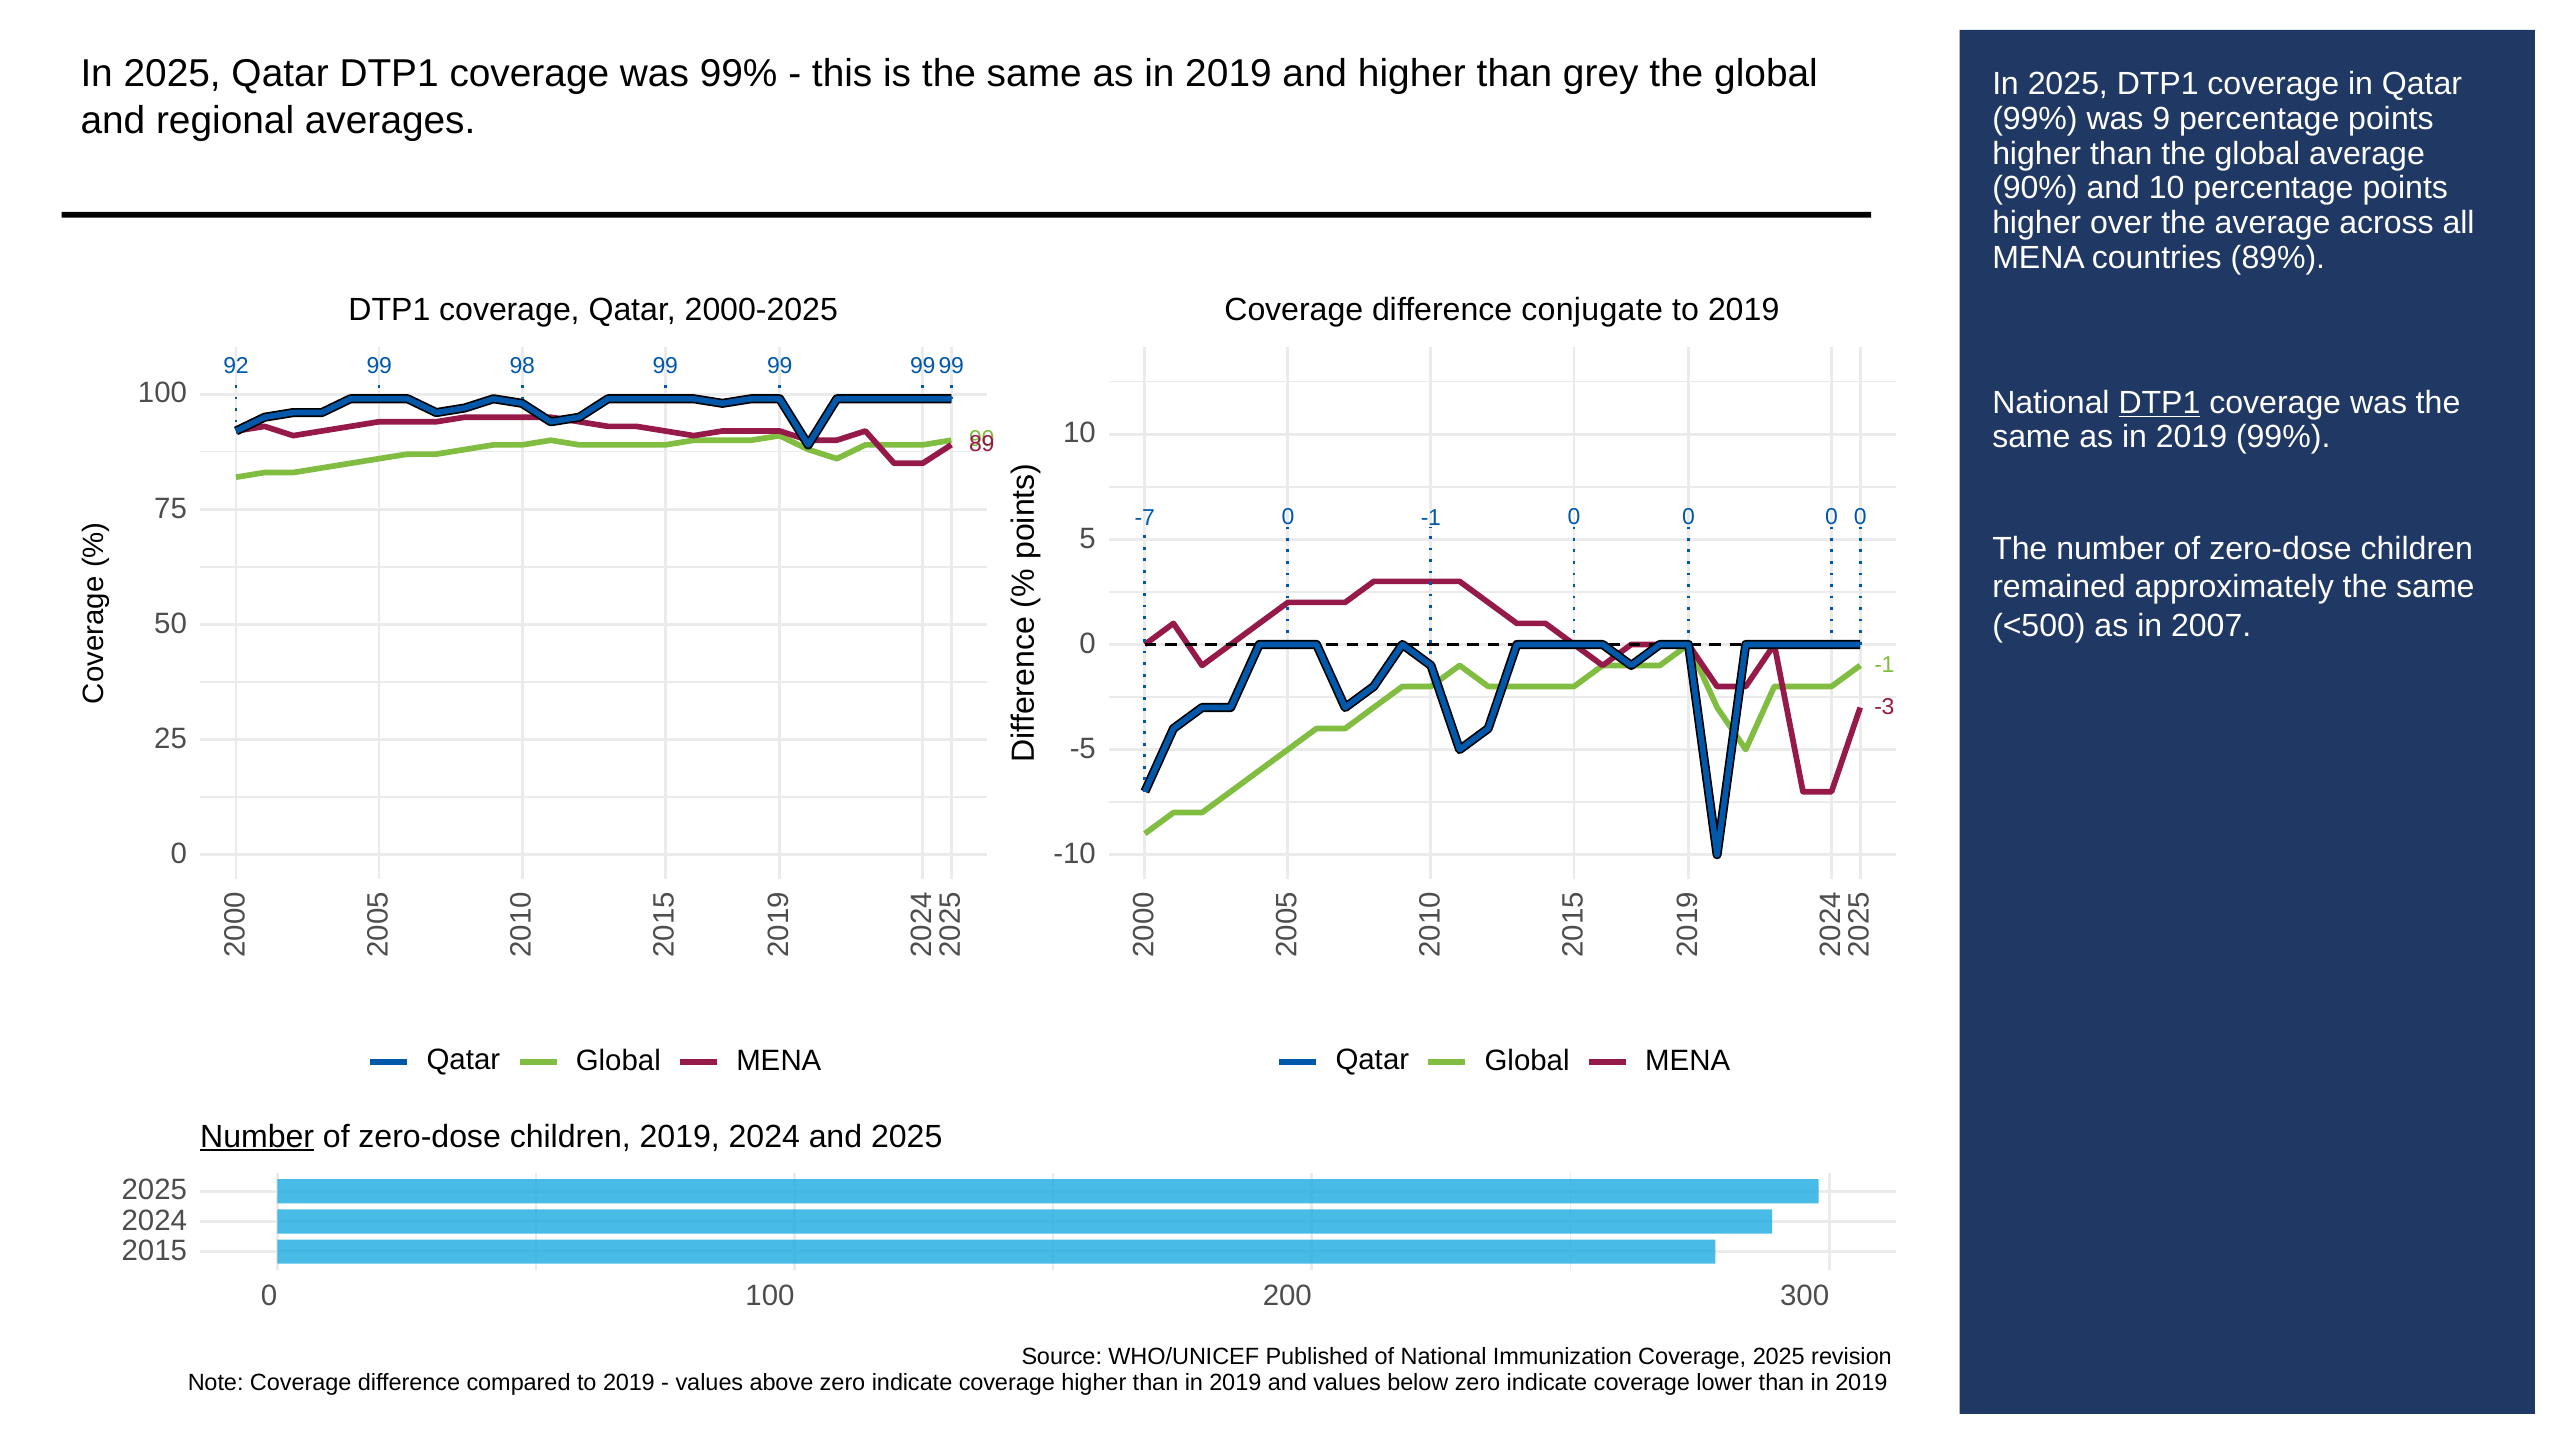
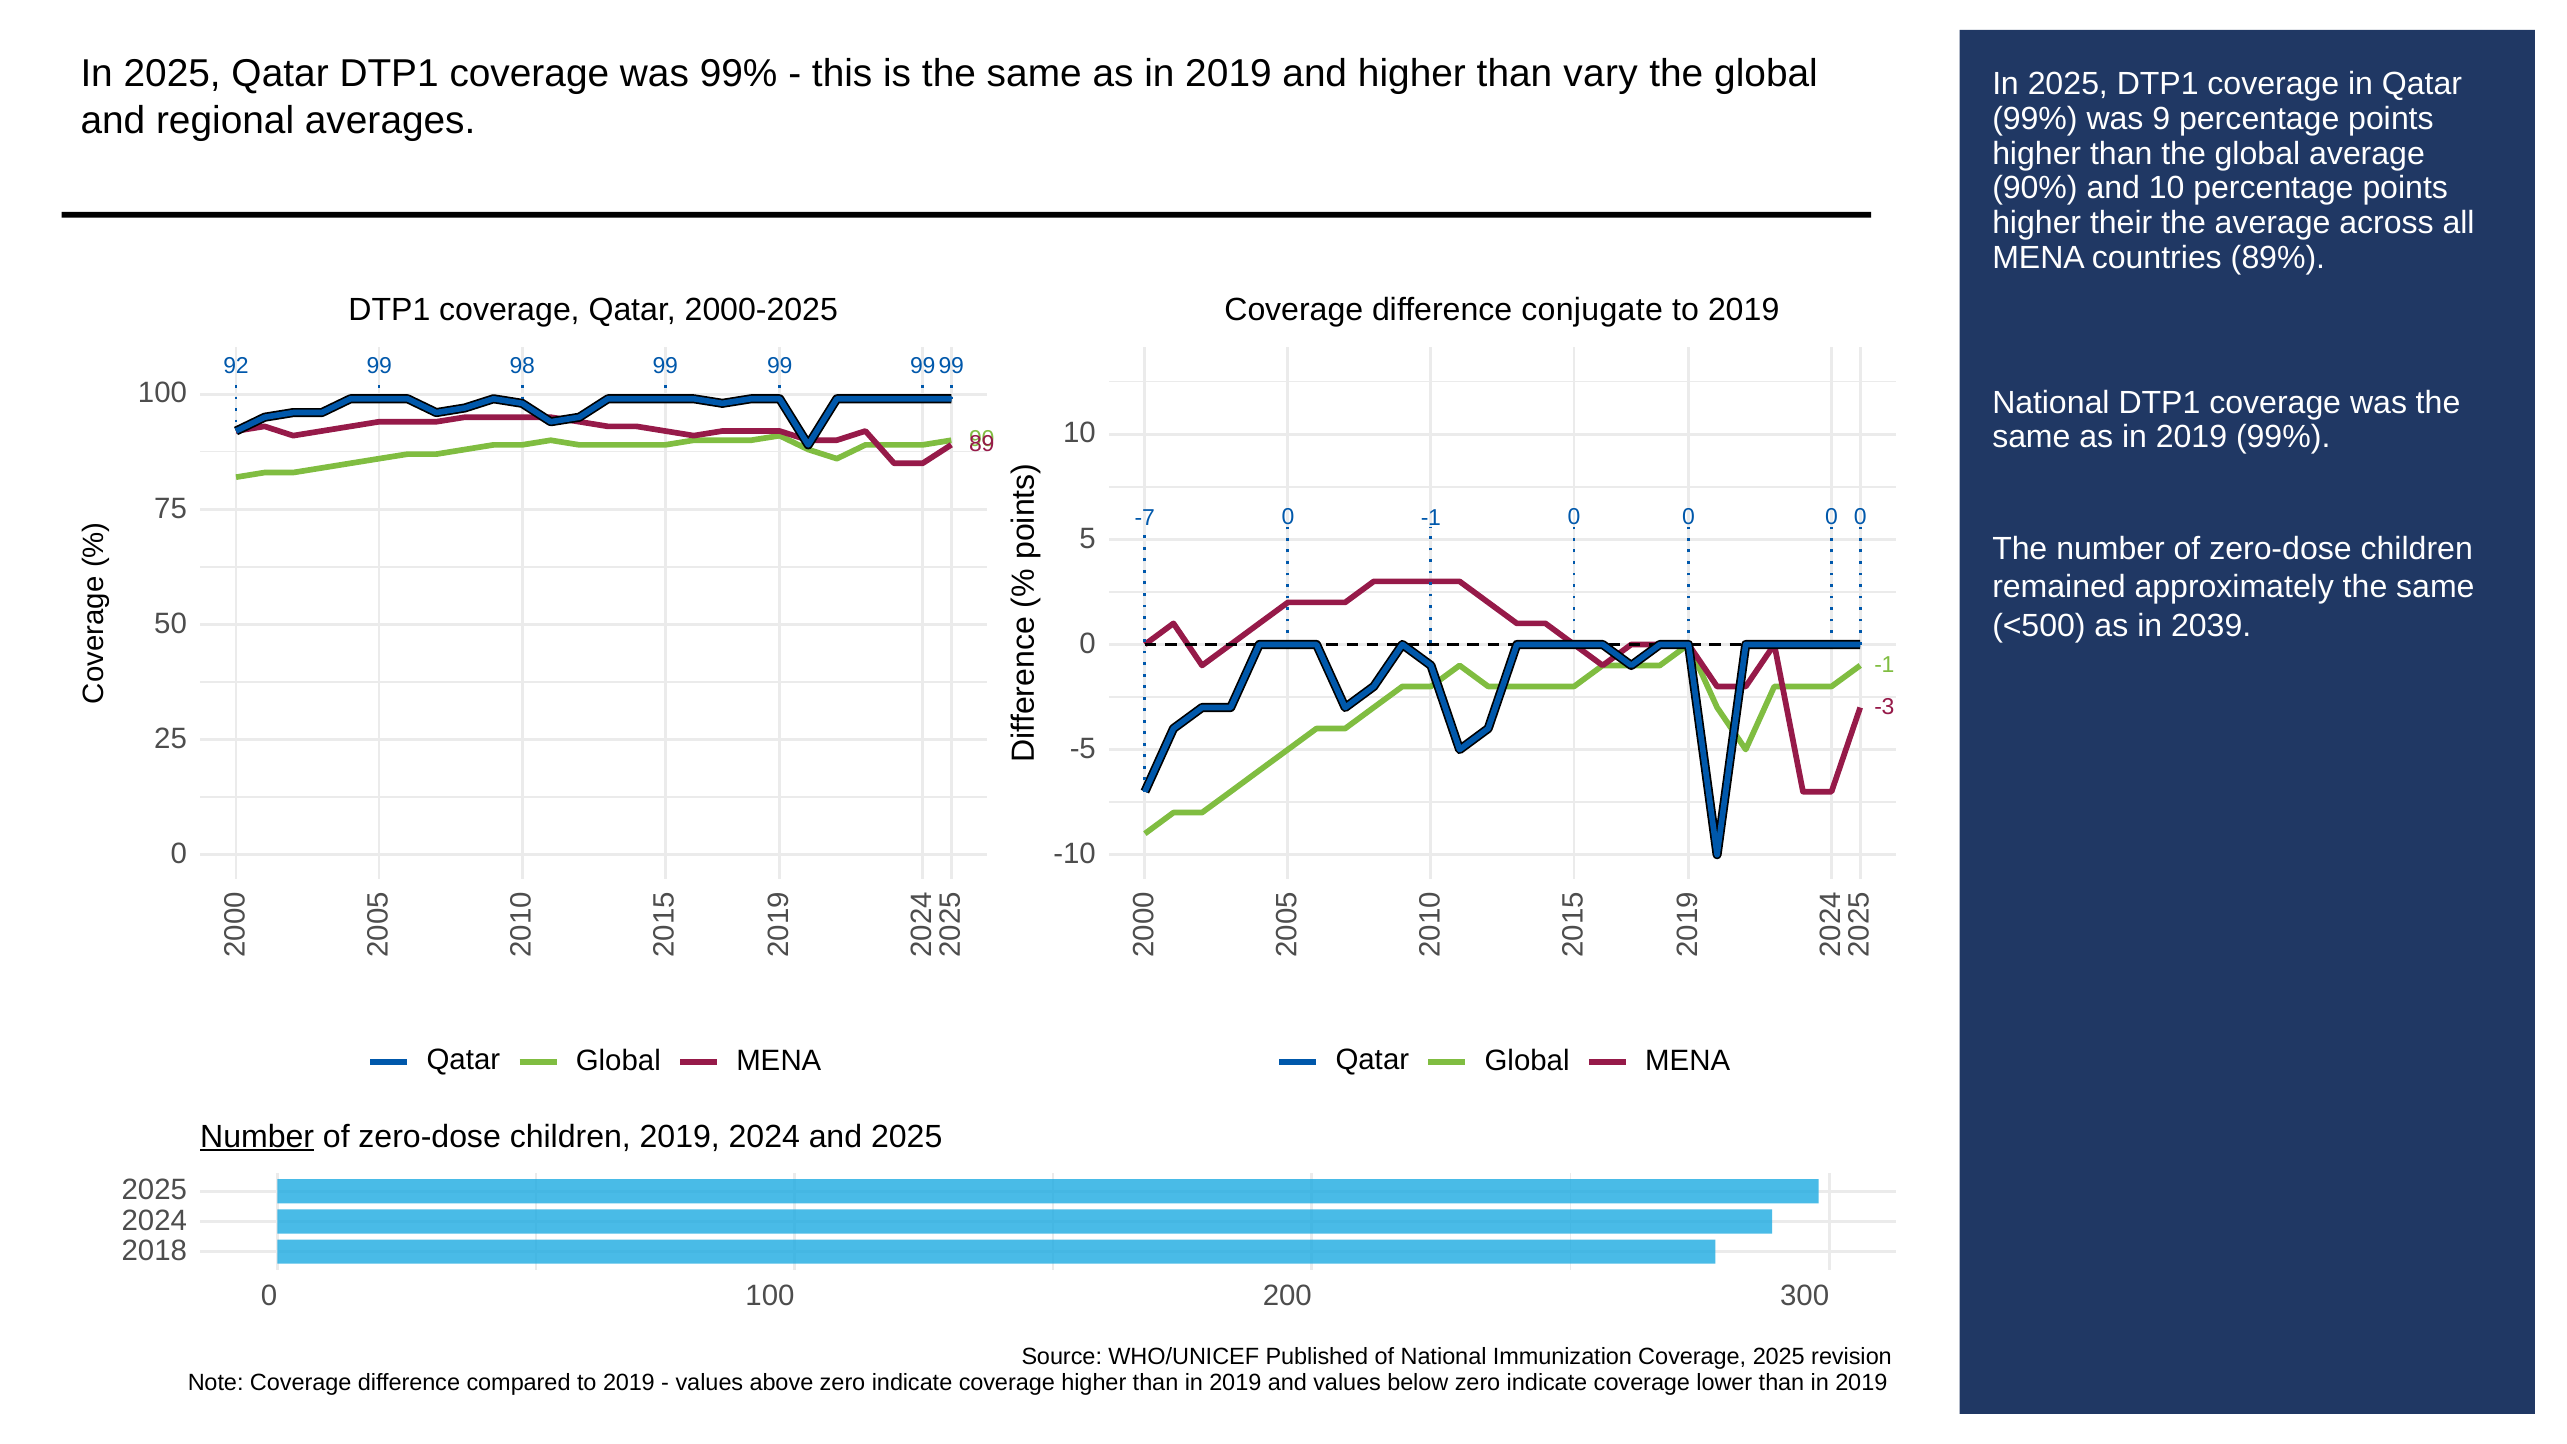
grey: grey -> vary (1601, 74)
over: over -> their (2121, 223)
DTP1 underline: present -> none (2159, 403)
2007: 2007 -> 2039 (2211, 626)
2015: 2015 -> 2018 (154, 1250)
